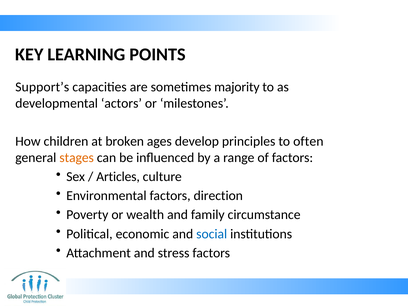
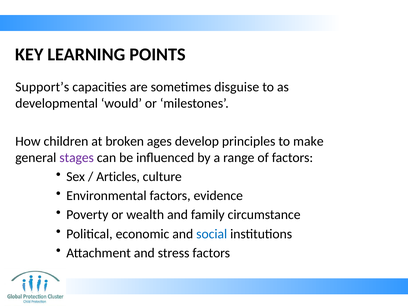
majority: majority -> disguise (237, 87)
actors: actors -> would (121, 103)
often: often -> make (308, 141)
stages colour: orange -> purple (77, 158)
direction: direction -> evidence (218, 196)
